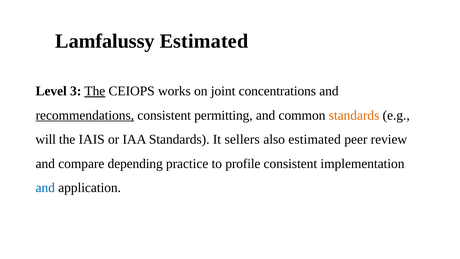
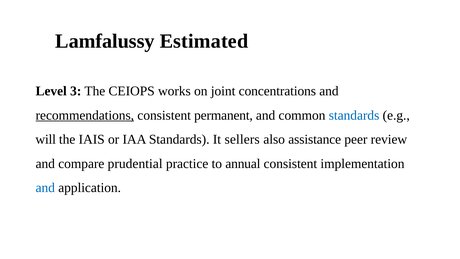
The underline: present -> none (95, 91)
permitting: permitting -> permanent (223, 115)
standards colour: orange -> blue (354, 115)
also estimated: estimated -> assistance (315, 139)
depending: depending -> prudential (135, 163)
profile: profile -> annual (243, 163)
